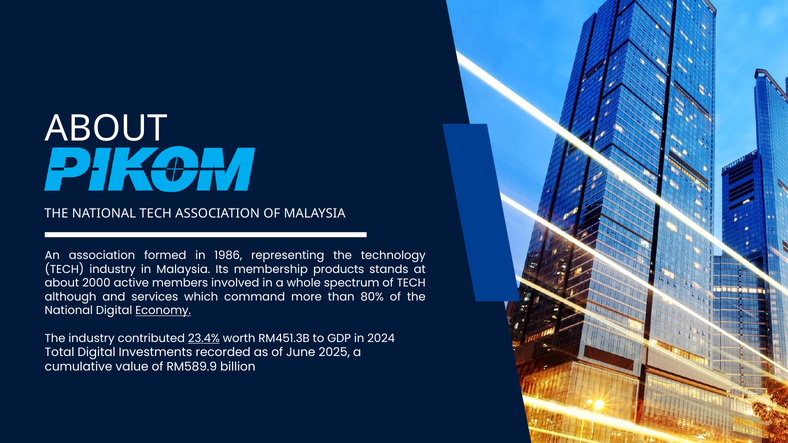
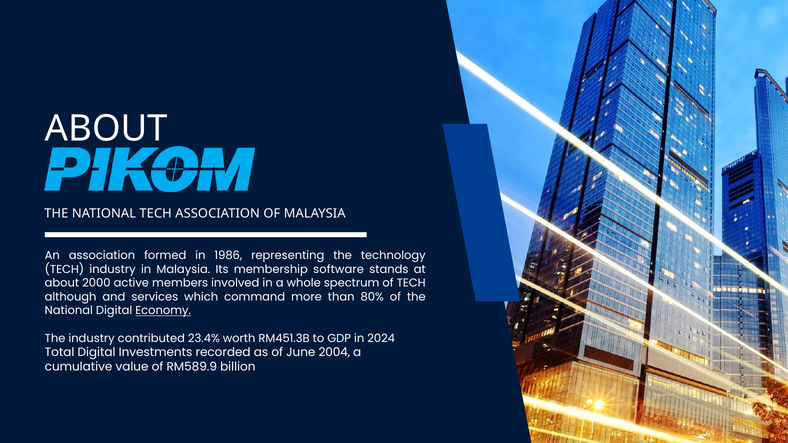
products: products -> software (339, 269)
23.4% underline: present -> none (204, 338)
2025: 2025 -> 2004 (334, 353)
